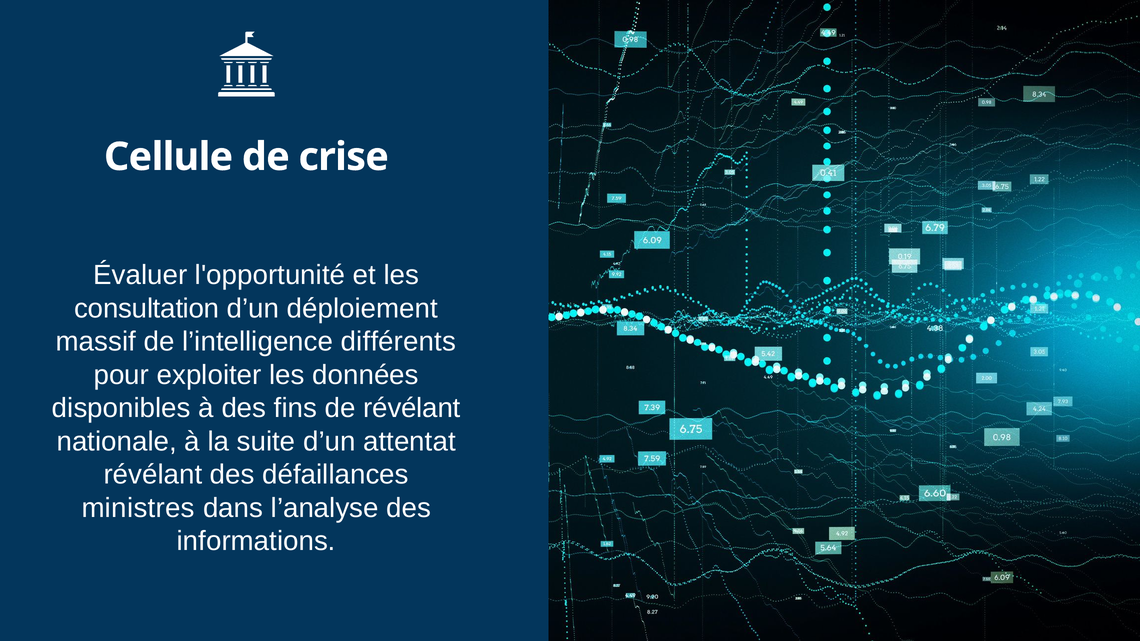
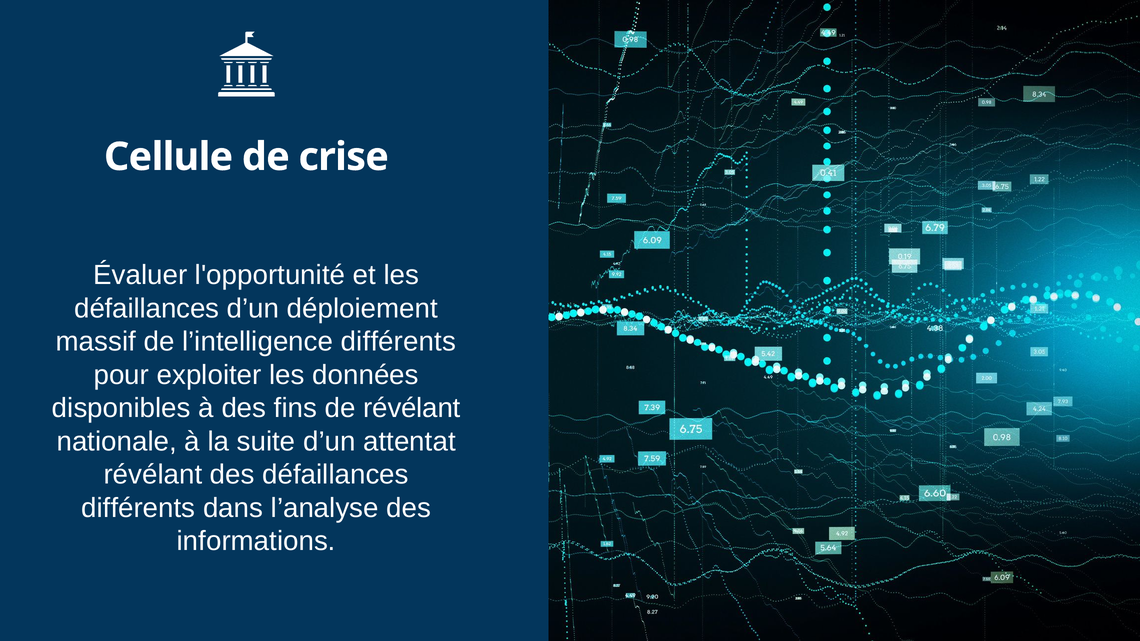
consultation: consultation -> défaillances (147, 309)
ministres: ministres -> différents (138, 508)
